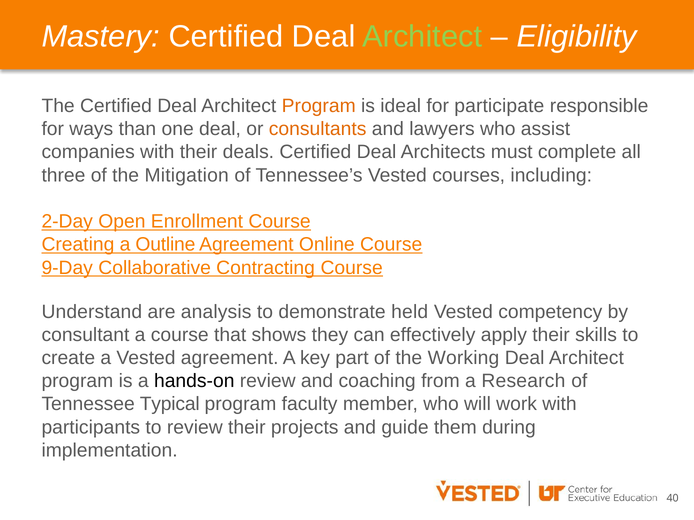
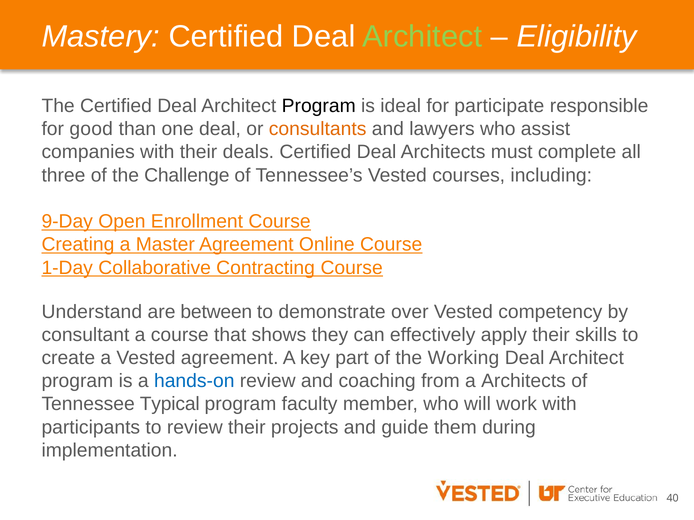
Program colour: orange -> black (319, 106)
ways: ways -> good (91, 129)
Mitigation: Mitigation -> Challenge (187, 175)
2-Day: 2-Day -> 9-Day (67, 222)
Outline: Outline -> Master (165, 245)
9-Day: 9-Day -> 1-Day (67, 268)
analysis: analysis -> between (216, 312)
held: held -> over (410, 312)
hands-on colour: black -> blue (194, 381)
a Research: Research -> Architects (524, 381)
